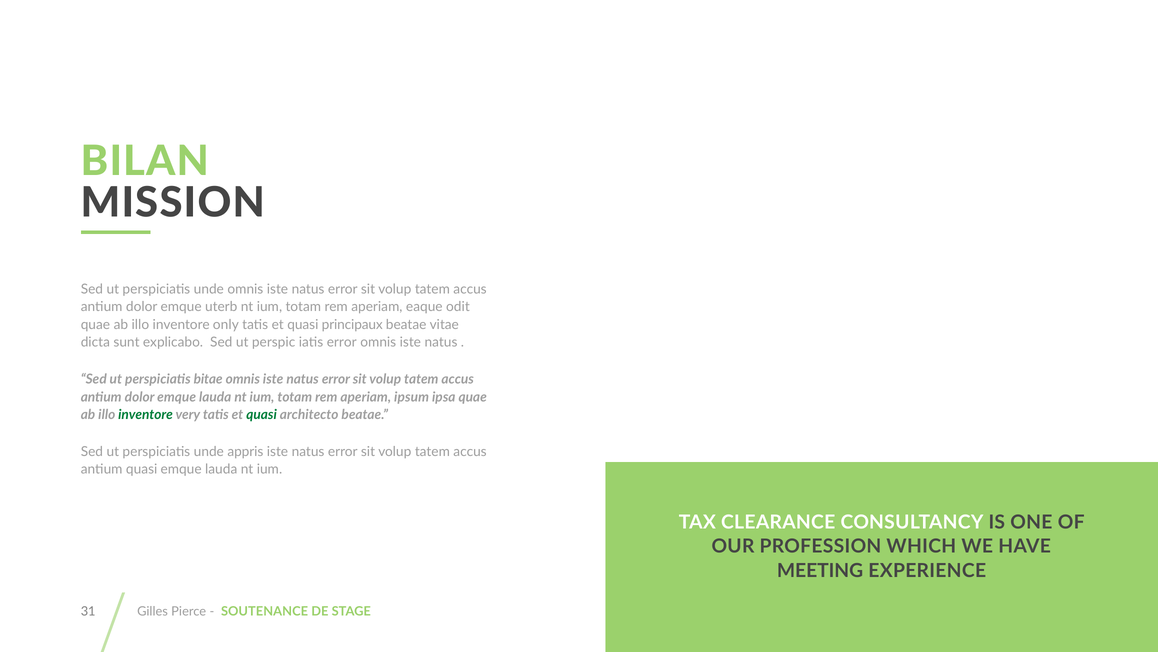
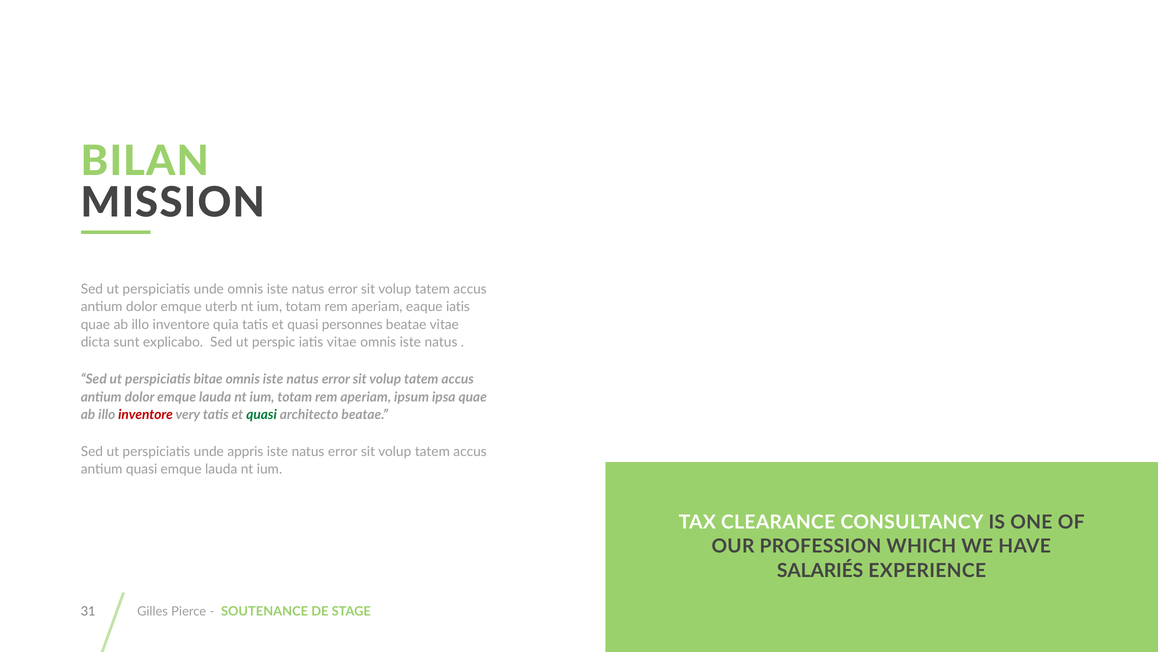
eaque odit: odit -> iatis (458, 307)
only: only -> quia (226, 324)
principaux: principaux -> personnes (352, 324)
iatis error: error -> vitae (342, 342)
inventore colour: green -> red (146, 414)
MEETING: MEETING -> SALARIÉS (820, 570)
